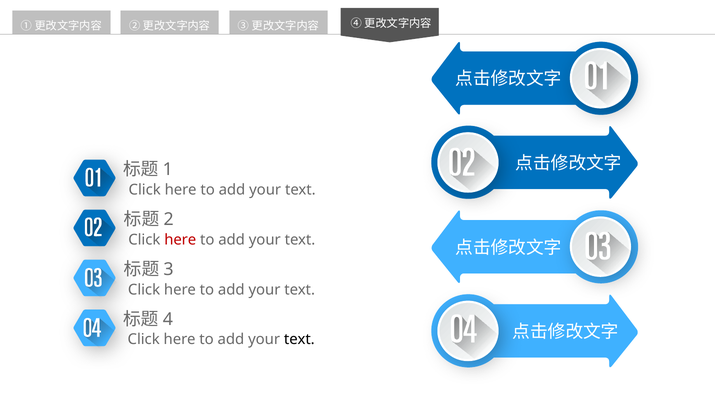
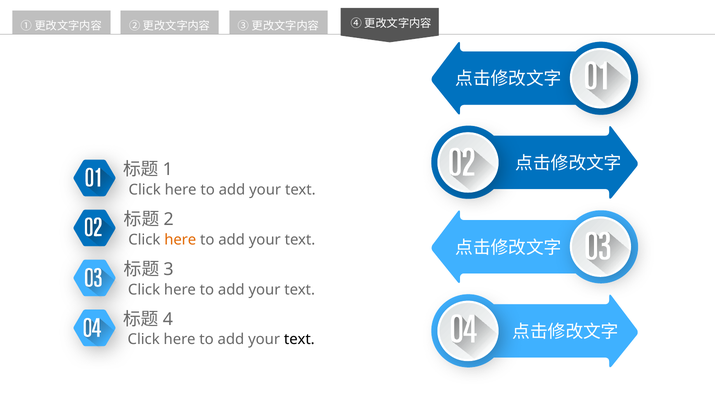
here colour: red -> orange (180, 240)
